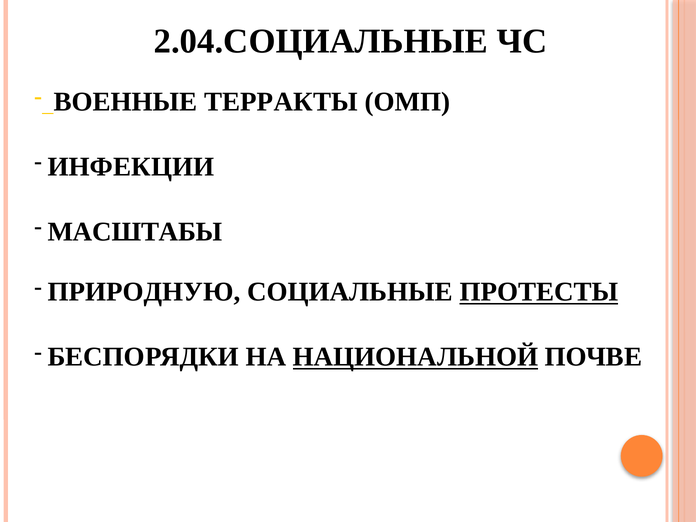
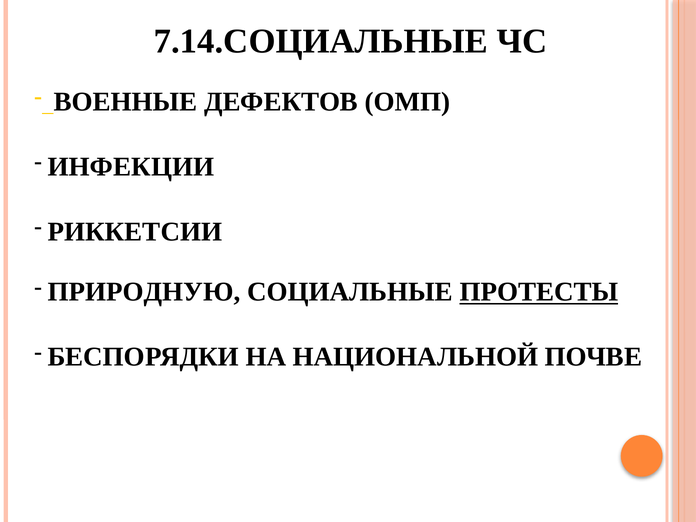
2.04.СОЦИАЛЬНЫЕ: 2.04.СОЦИАЛЬНЫЕ -> 7.14.СОЦИАЛЬНЫЕ (321, 41)
ТЕРРАКТЫ: ТЕРРАКТЫ -> ДЕФЕКТОВ (281, 102)
МАСШТАБЫ: МАСШТАБЫ -> РИККЕТСИИ (135, 232)
НАЦИОНАЛЬНОЙ underline: present -> none (415, 357)
